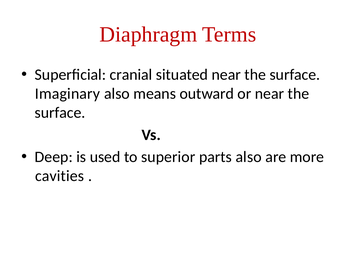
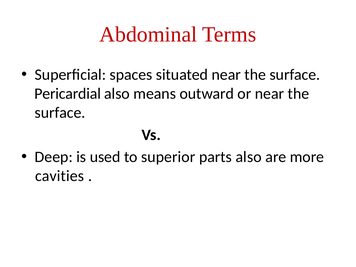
Diaphragm: Diaphragm -> Abdominal (148, 34)
cranial: cranial -> spaces (131, 75)
Imaginary: Imaginary -> Pericardial (68, 94)
